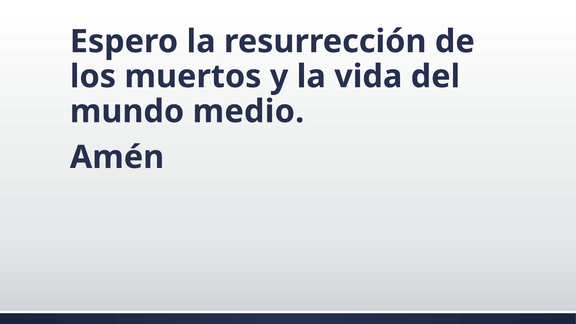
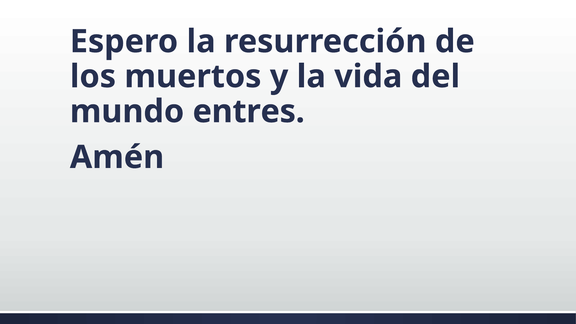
medio: medio -> entres (249, 112)
